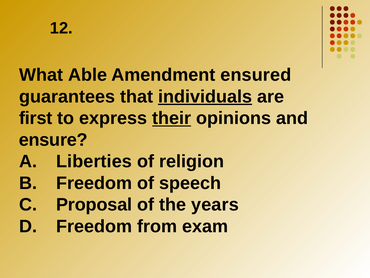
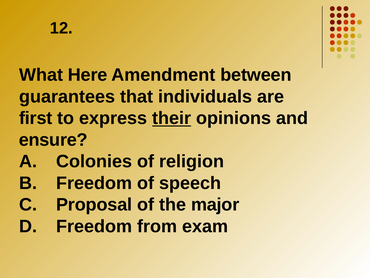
Able: Able -> Here (88, 75)
ensured: ensured -> between (256, 75)
individuals underline: present -> none (205, 96)
Liberties: Liberties -> Colonies (94, 161)
years: years -> major (215, 204)
